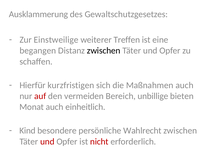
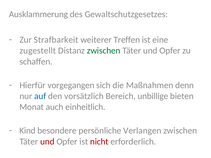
Einstweilige: Einstweilige -> Strafbarkeit (56, 40)
begangen: begangen -> zugestellt (38, 51)
zwischen colour: black -> green (104, 51)
kurzfristigen: kurzfristigen -> vorgegangen (71, 85)
Maßnahmen auch: auch -> denn (185, 85)
auf colour: red -> blue (40, 96)
vermeiden: vermeiden -> vorsätzlich (84, 96)
Wahlrecht: Wahlrecht -> Verlangen (142, 131)
